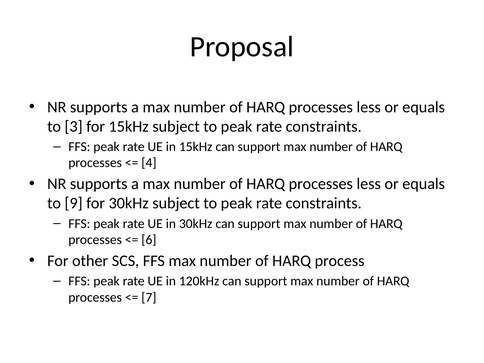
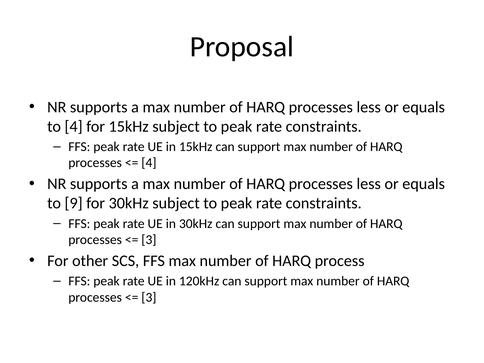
to 3: 3 -> 4 (74, 126)
6: 6 -> 3 (149, 240)
7: 7 -> 3 (149, 297)
